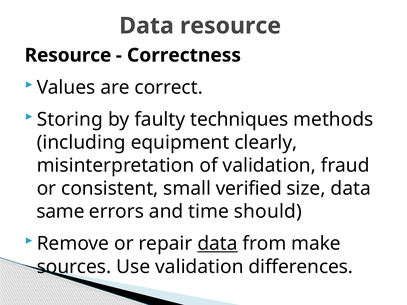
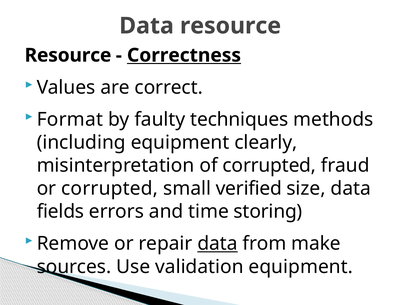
Correctness underline: none -> present (184, 55)
Storing: Storing -> Format (70, 120)
of validation: validation -> corrupted (269, 166)
or consistent: consistent -> corrupted (110, 189)
same: same -> fields (60, 212)
should: should -> storing (268, 212)
validation differences: differences -> equipment (301, 267)
